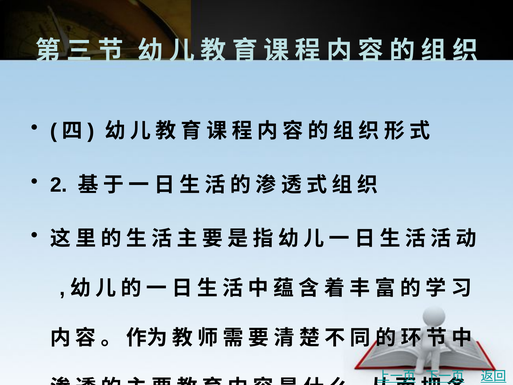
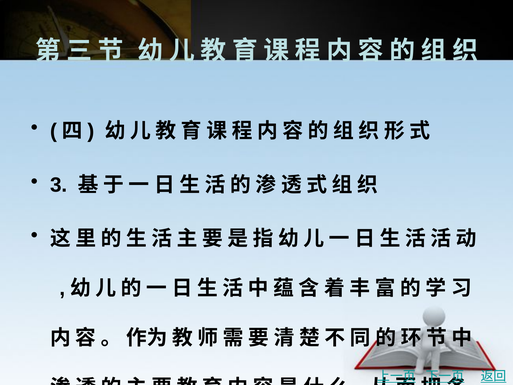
2: 2 -> 3 (59, 185)
